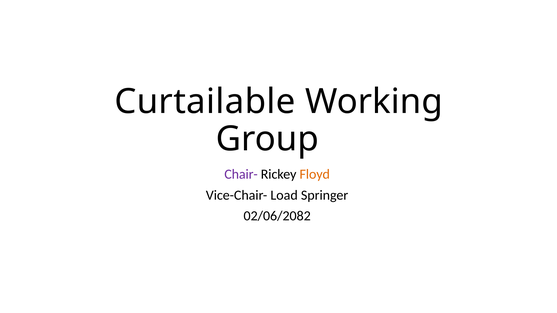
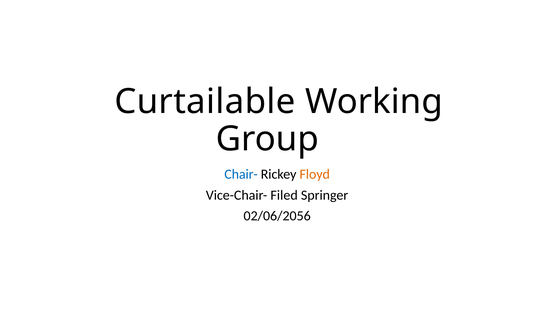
Chair- colour: purple -> blue (241, 175)
Load: Load -> Filed (284, 195)
02/06/2082: 02/06/2082 -> 02/06/2056 (277, 216)
